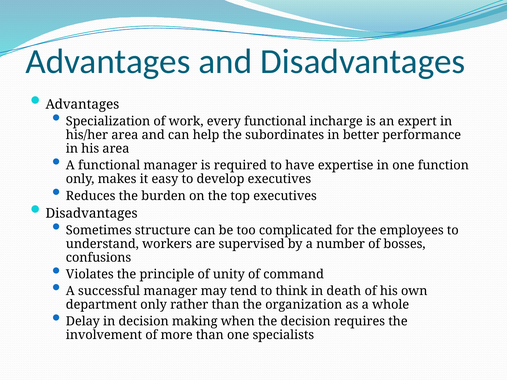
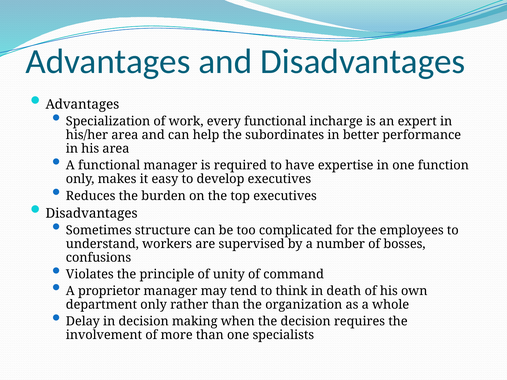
successful: successful -> proprietor (109, 291)
